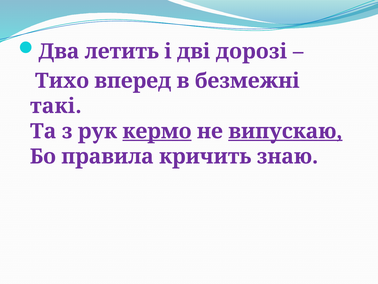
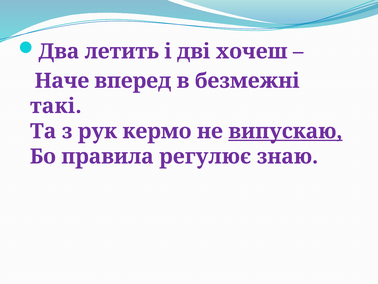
дорозі: дорозі -> хочеш (252, 51)
Тихо: Тихо -> Наче (62, 81)
кермо underline: present -> none (157, 131)
кричить: кричить -> регулює (205, 156)
